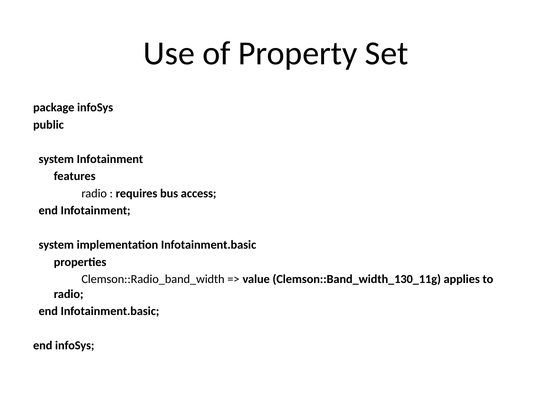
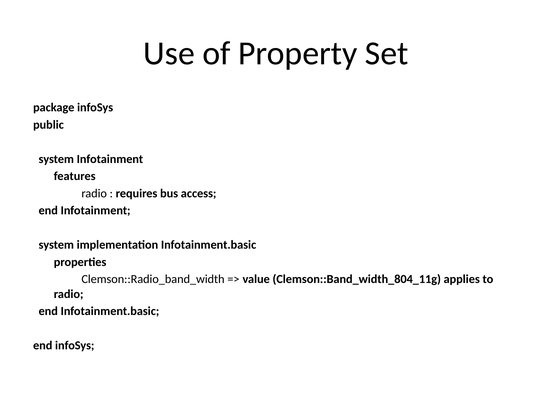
Clemson::Band_width_130_11g: Clemson::Band_width_130_11g -> Clemson::Band_width_804_11g (357, 279)
